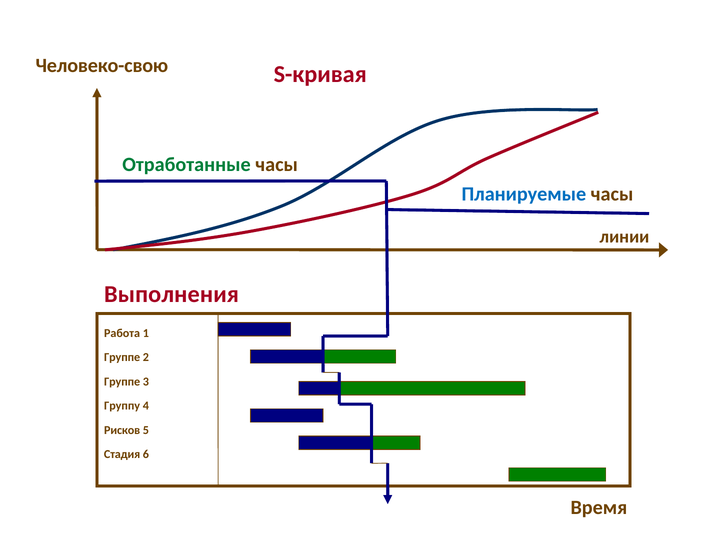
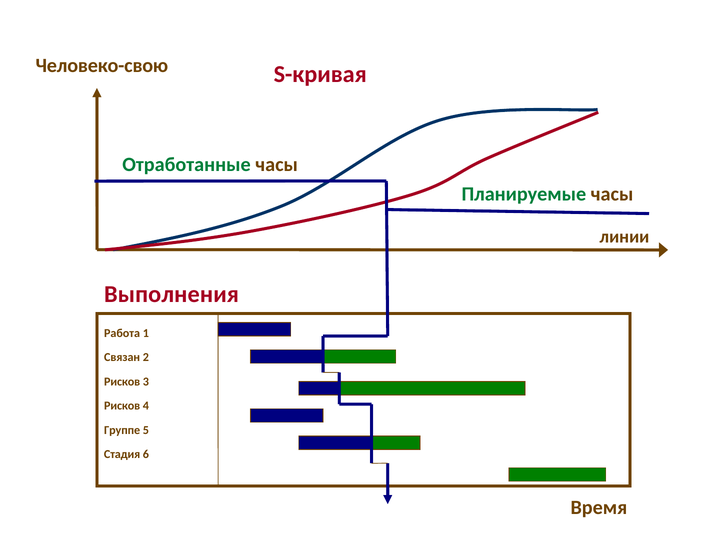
Планируемые colour: blue -> green (524, 194)
Группе: Группе -> Связан (122, 358)
Группе: Группе -> Рисков (122, 382)
Группу: Группу -> Рисков (122, 406)
Рисков: Рисков -> Группе (122, 430)
